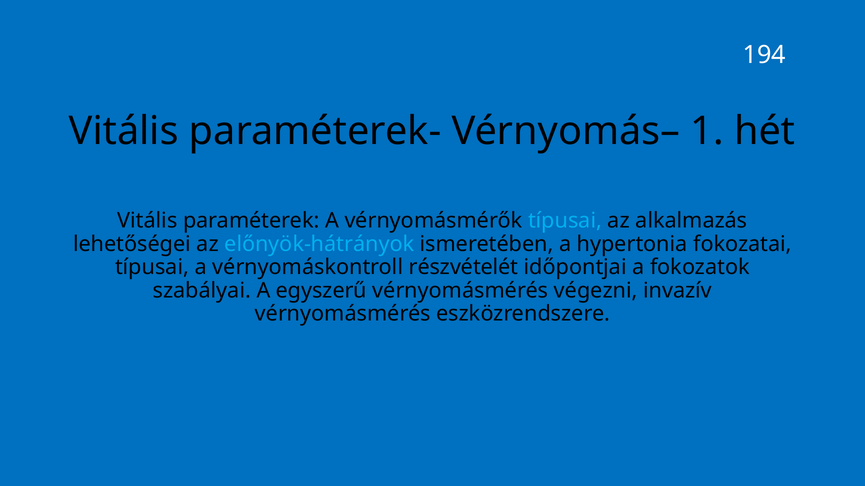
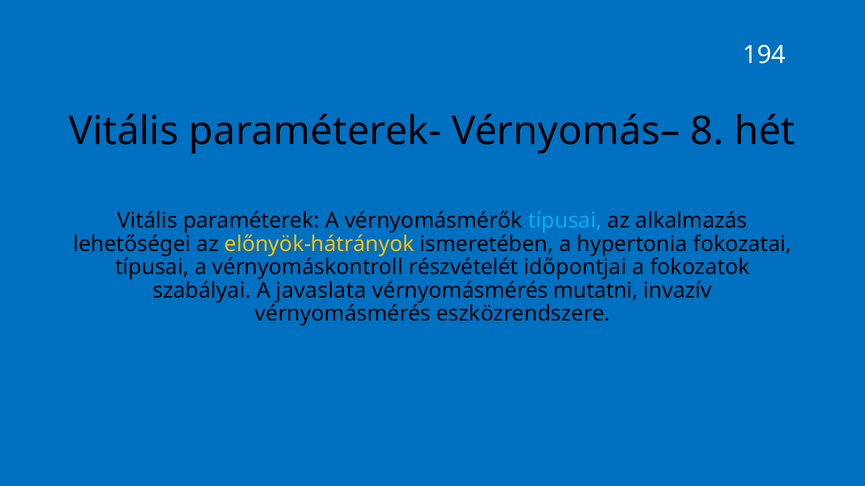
1: 1 -> 8 (707, 131)
előnyök-hátrányok colour: light blue -> yellow (319, 244)
egyszerű: egyszerű -> javaslata (321, 291)
végezni: végezni -> mutatni (596, 291)
